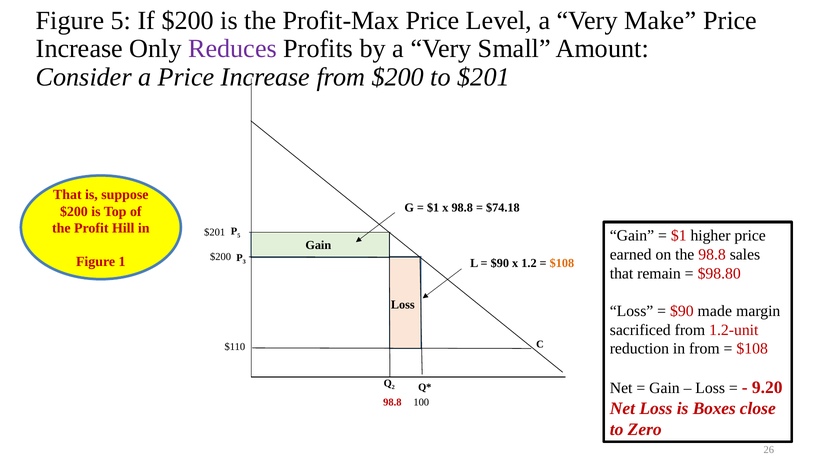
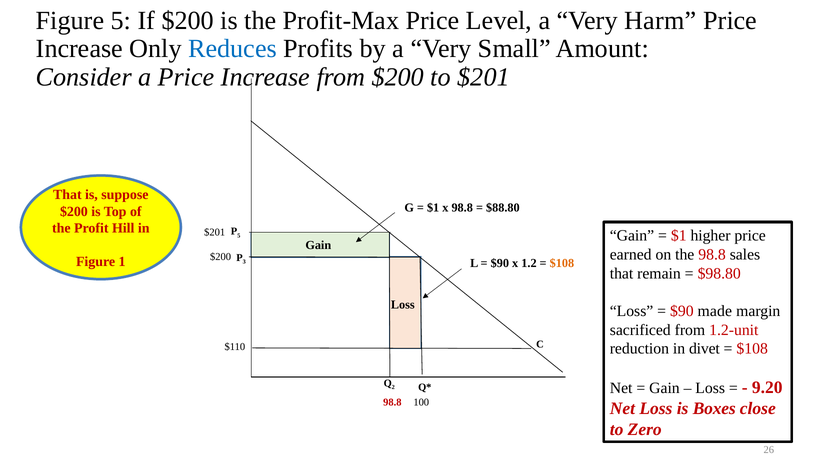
Make: Make -> Harm (660, 20)
Reduces colour: purple -> blue (233, 49)
$74.18: $74.18 -> $88.80 (503, 208)
in from: from -> divet (704, 349)
